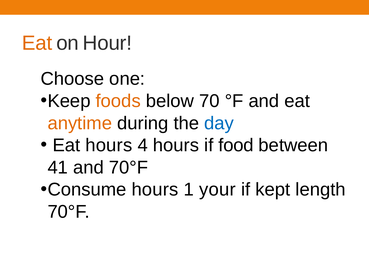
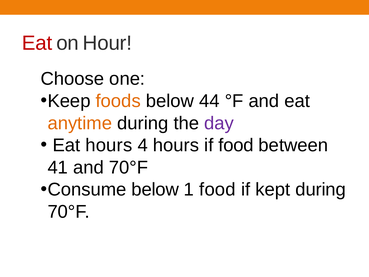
Eat colour: orange -> red (37, 43)
70: 70 -> 44 (209, 101)
day colour: blue -> purple (219, 123)
Consume hours: hours -> below (155, 189)
1 your: your -> food (217, 189)
kept length: length -> during (321, 189)
